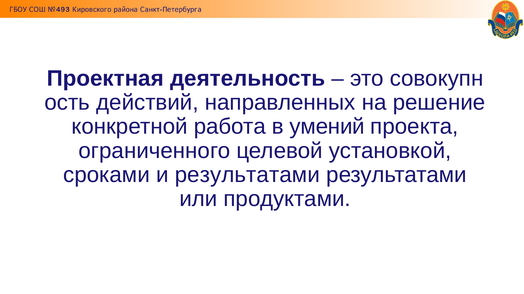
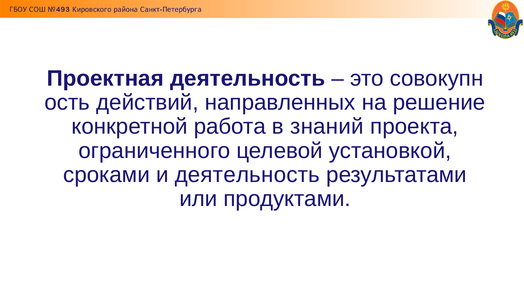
умений: умений -> знаний (327, 127)
и результатами: результатами -> деятельность (247, 175)
